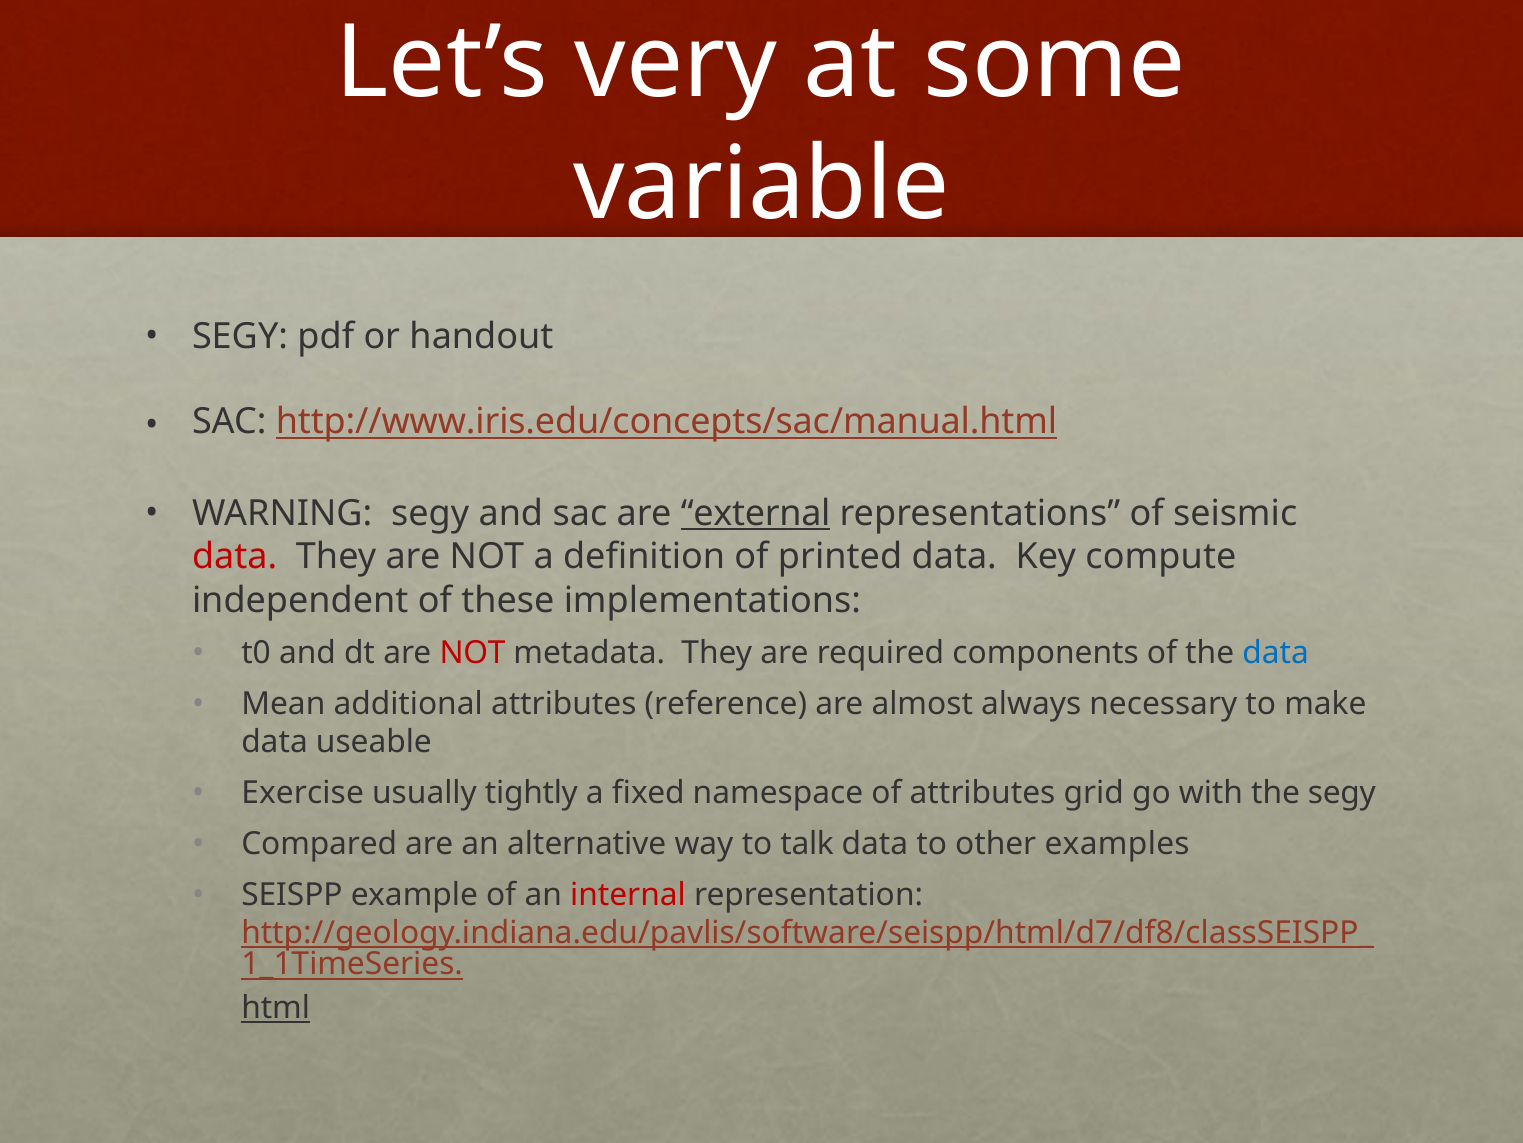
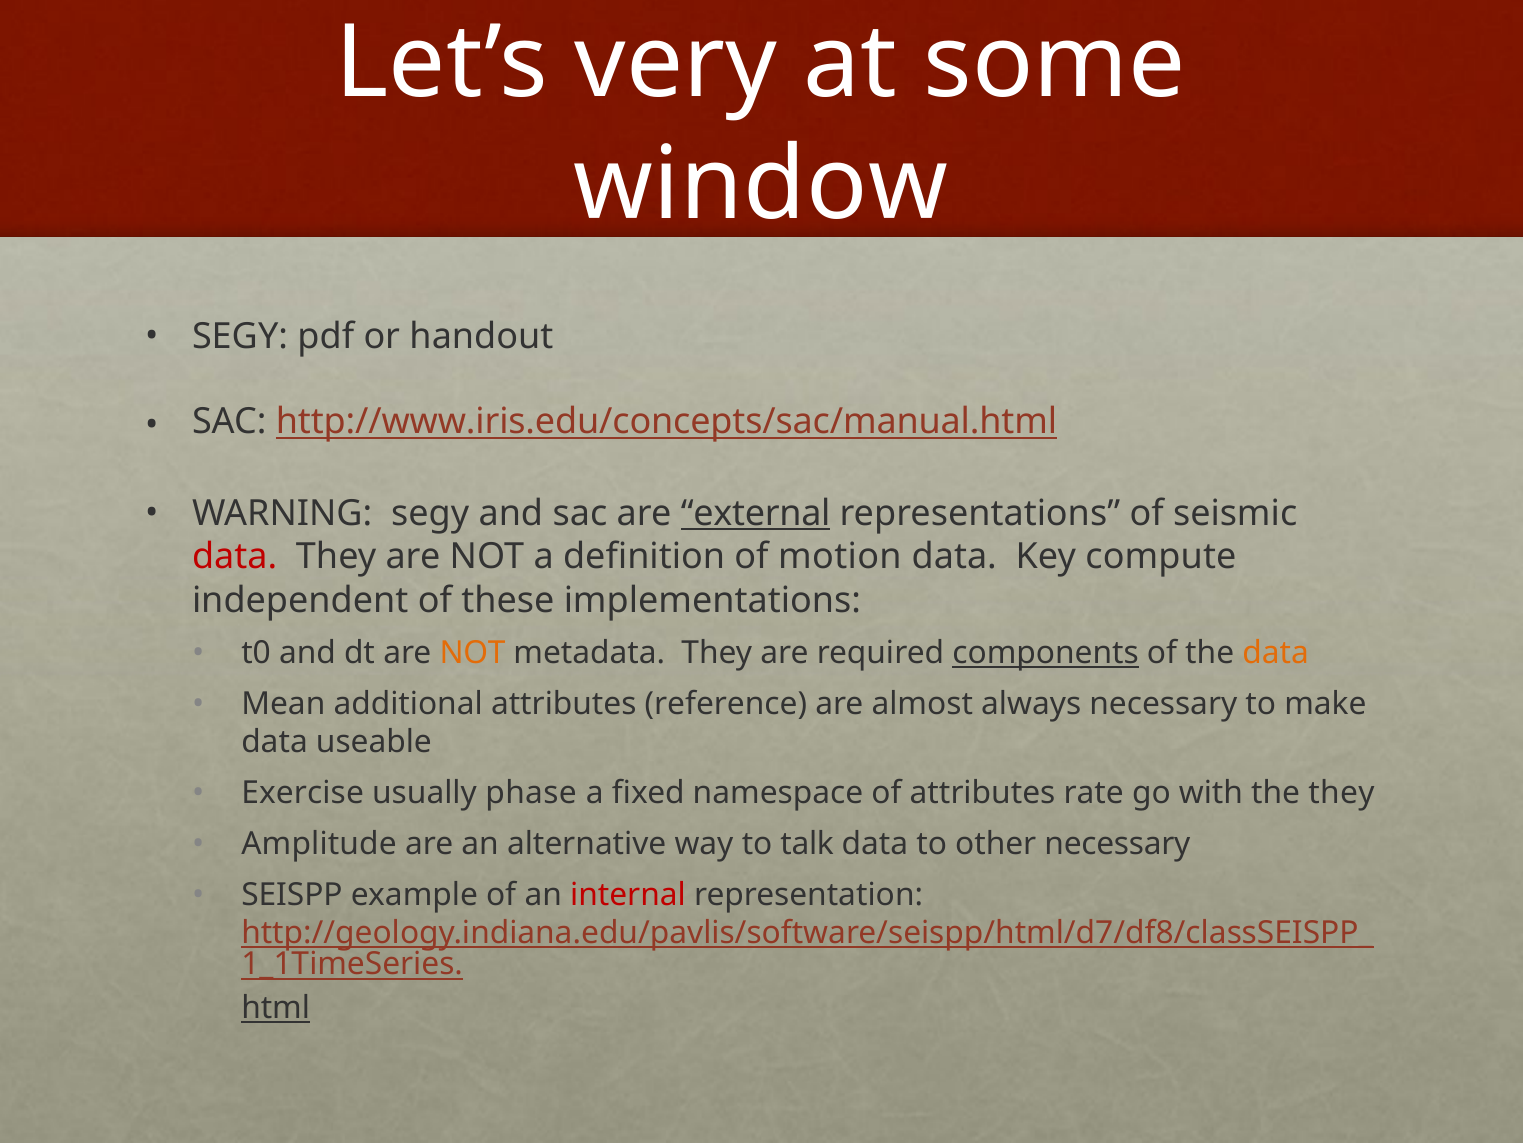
variable: variable -> window (761, 185)
printed: printed -> motion (840, 557)
NOT colour: red -> orange (473, 653)
components underline: none -> present (1046, 653)
data colour: blue -> orange (1276, 653)
tightly: tightly -> phase (531, 792)
grid: grid -> rate (1094, 792)
the segy: segy -> they (1341, 792)
Compared: Compared -> Amplitude (319, 843)
other examples: examples -> necessary (1117, 843)
